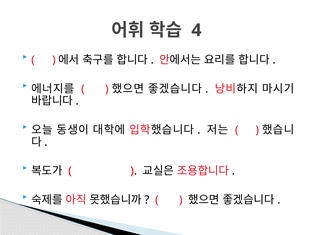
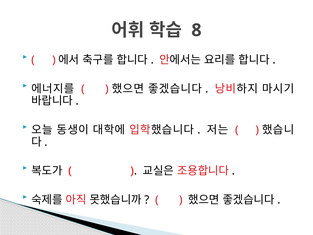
4: 4 -> 8 (196, 30)
